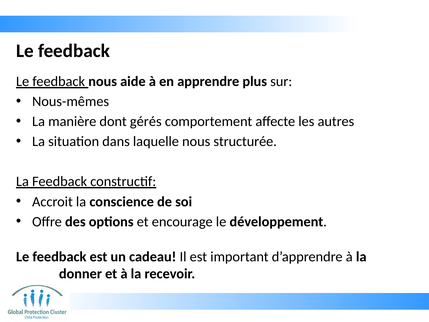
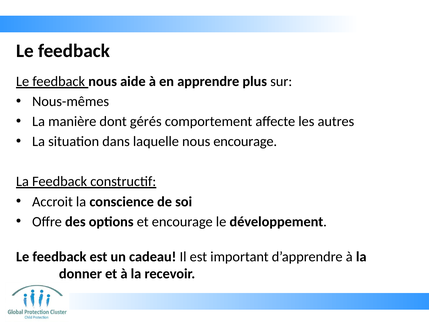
nous structurée: structurée -> encourage (245, 141)
